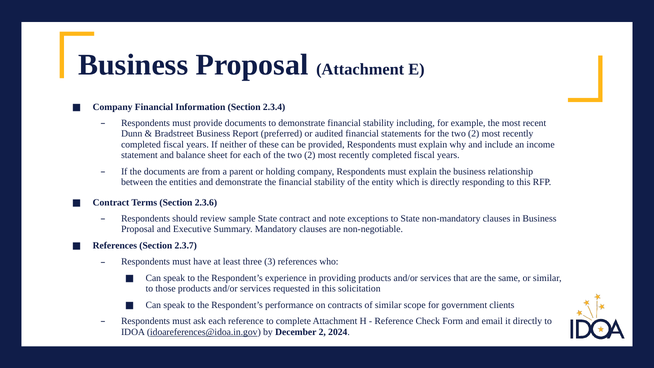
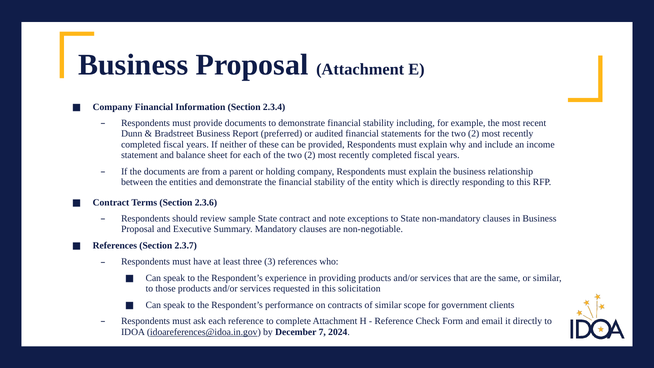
December 2: 2 -> 7 (322, 332)
